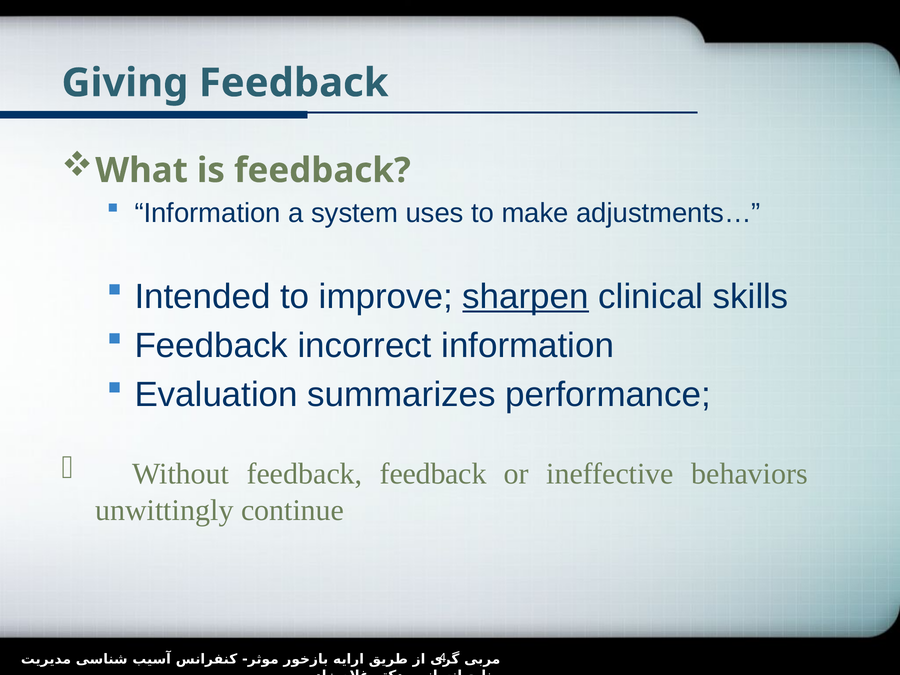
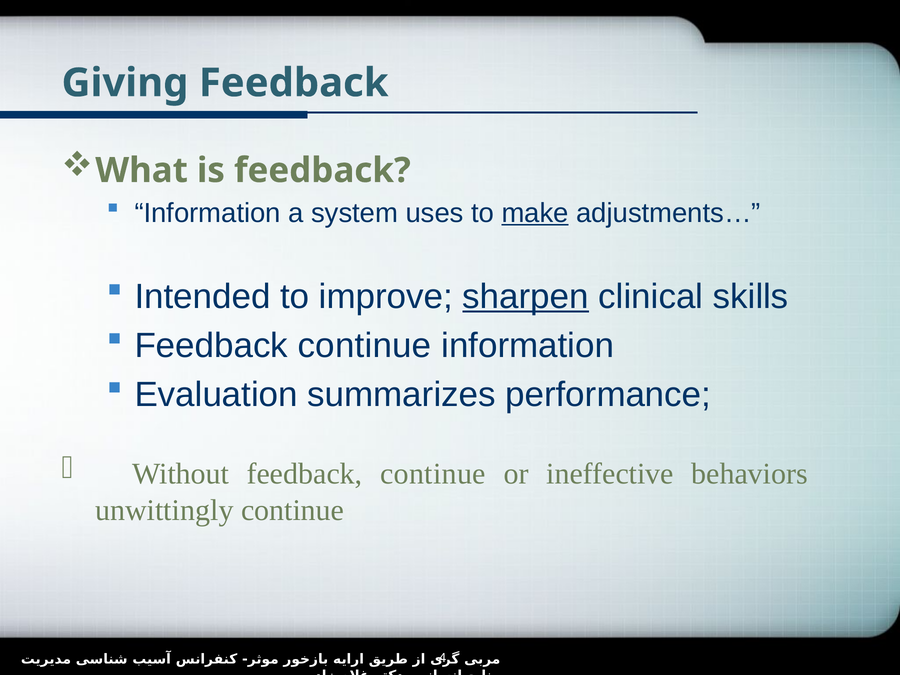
make underline: none -> present (535, 213)
incorrect: incorrect -> continue (365, 346)
Without feedback feedback: feedback -> continue (433, 474)
